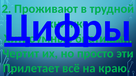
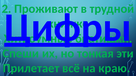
Чертит: Чертит -> Спеши (21, 54)
просто: просто -> тонкая (95, 54)
